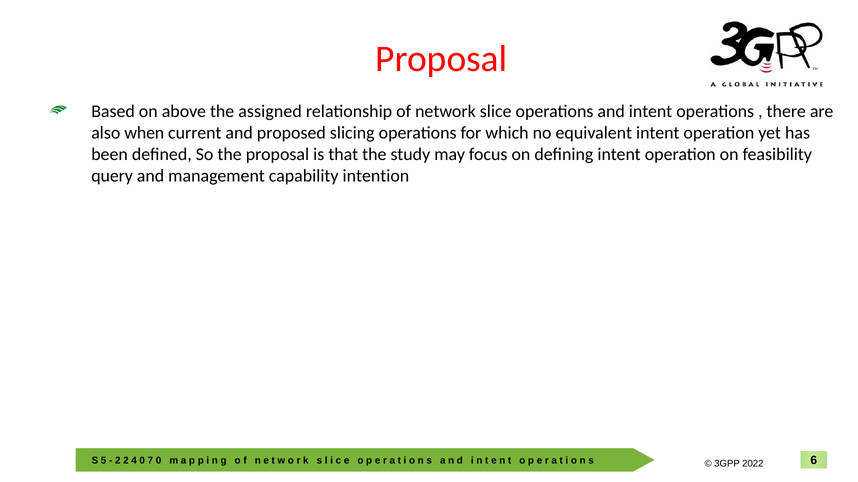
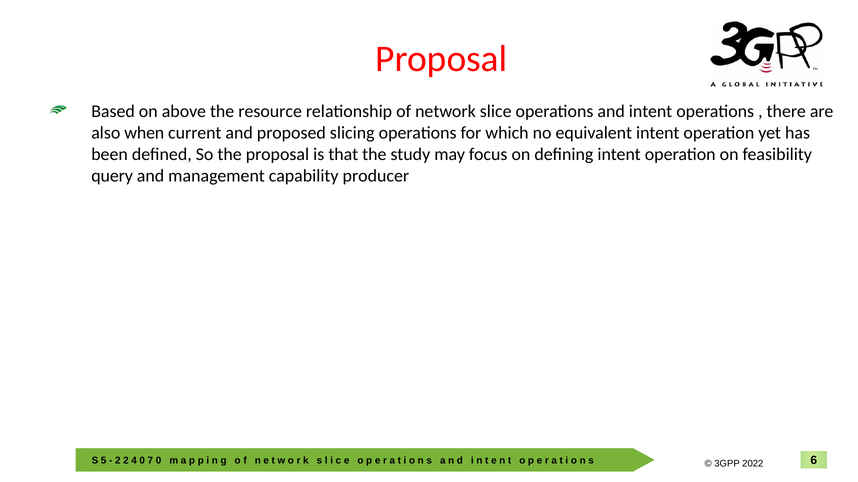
assigned: assigned -> resource (270, 112)
intention: intention -> producer (376, 176)
